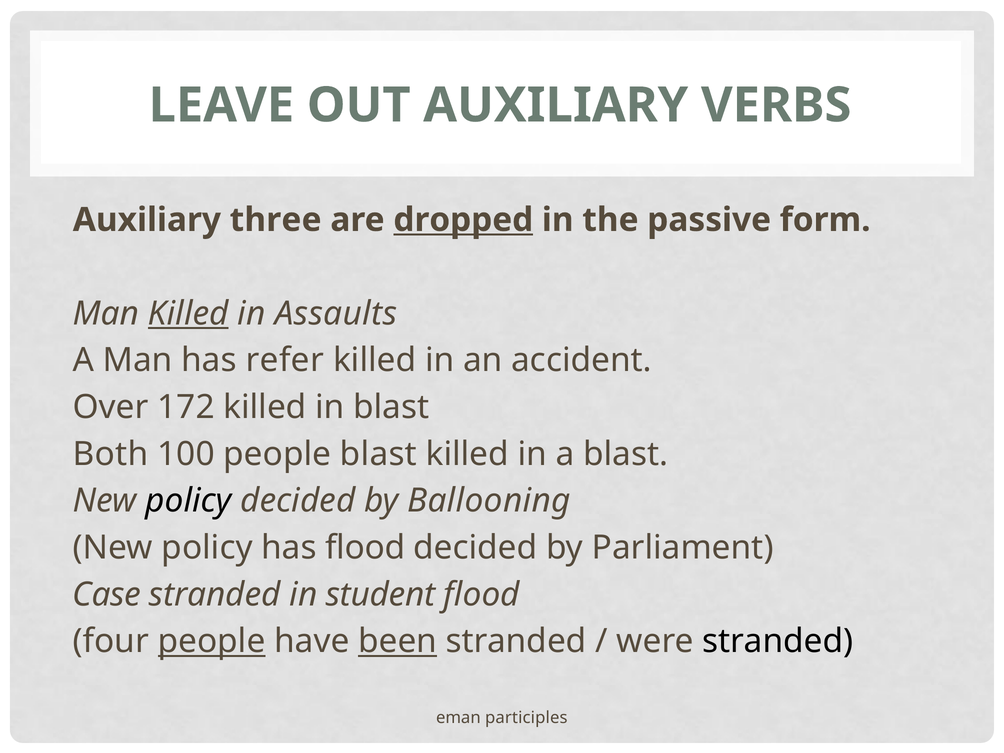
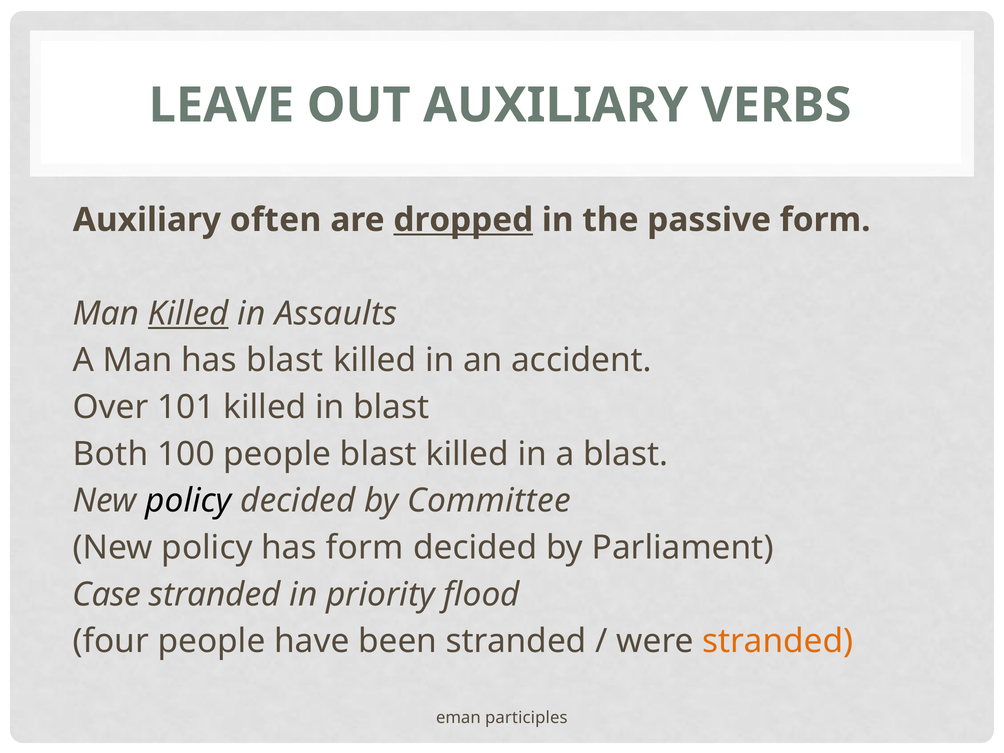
three: three -> often (276, 220)
has refer: refer -> blast (285, 360)
172: 172 -> 101 (186, 407)
Ballooning: Ballooning -> Committee (489, 501)
has flood: flood -> form (365, 548)
student: student -> priority (380, 595)
people underline: present -> none (212, 641)
been underline: present -> none (398, 641)
stranded colour: black -> orange (778, 641)
